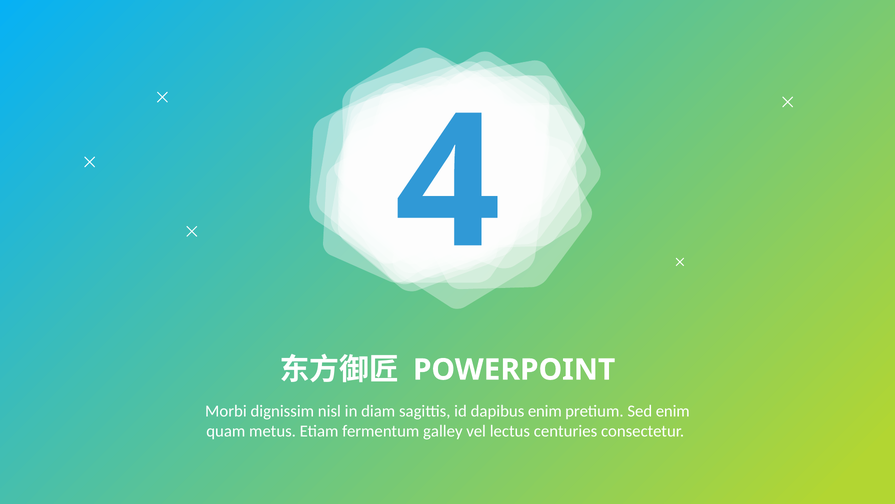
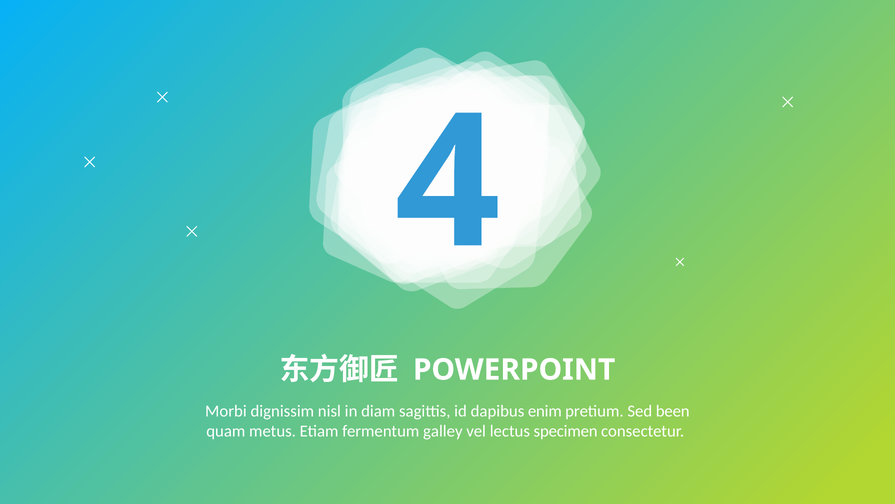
Sed enim: enim -> been (673, 411)
centuries: centuries -> specimen (566, 431)
